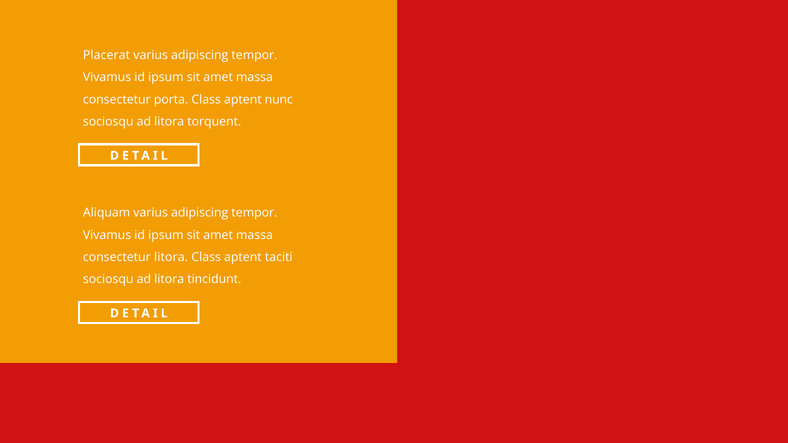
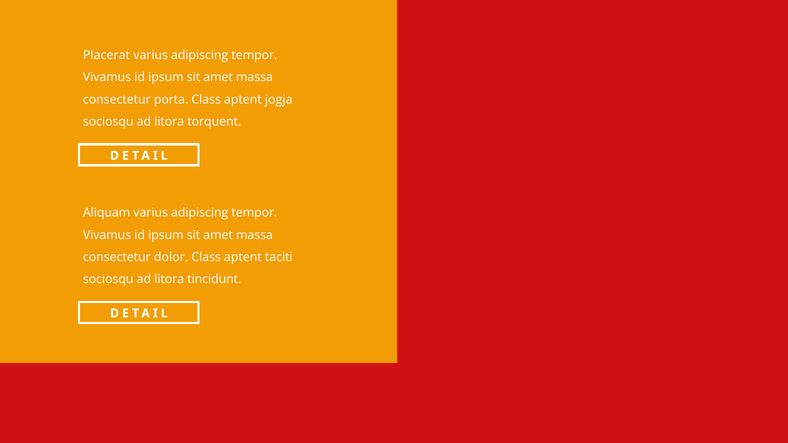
nunc: nunc -> jogja (279, 100)
consectetur litora: litora -> dolor (171, 257)
